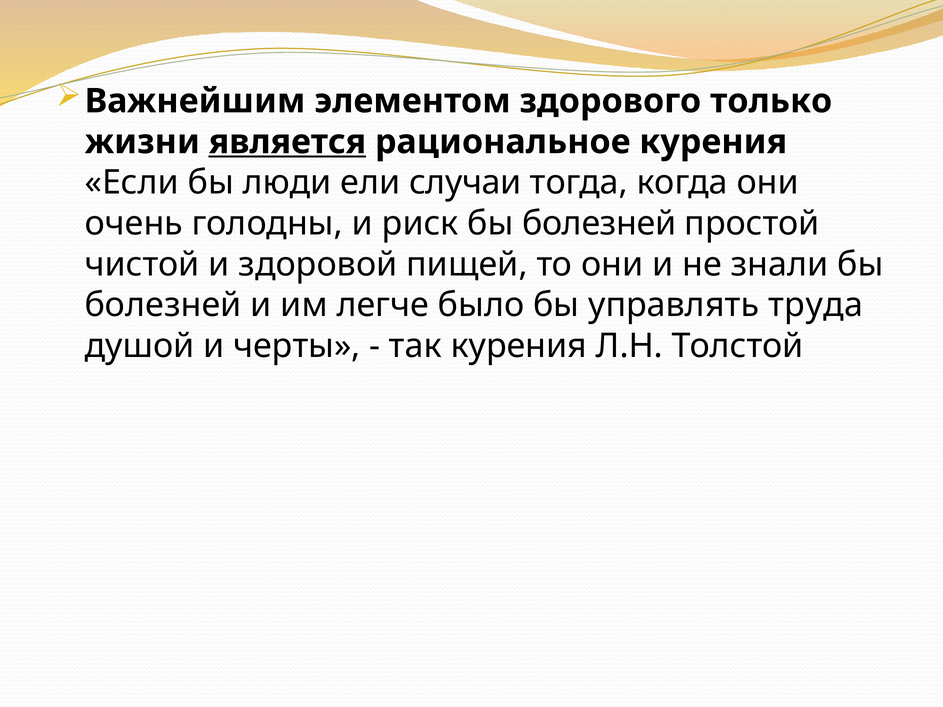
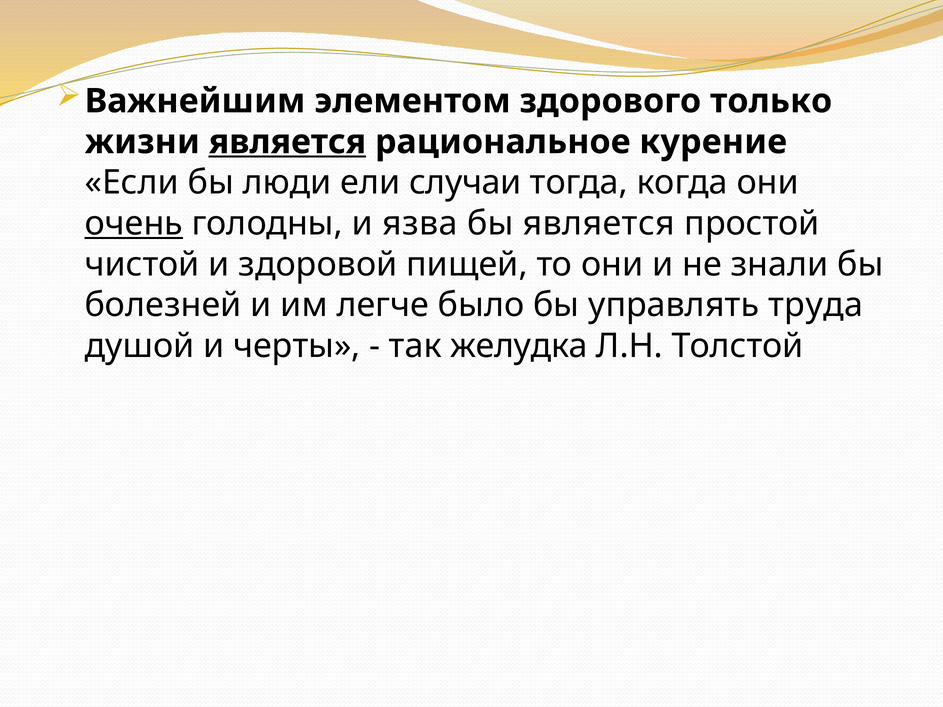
рациональное курения: курения -> курение (713, 142)
очень underline: none -> present (134, 224)
риск: риск -> язва (420, 224)
болезней: болезней -> является (599, 224)
так курения: курения -> желудка (519, 346)
